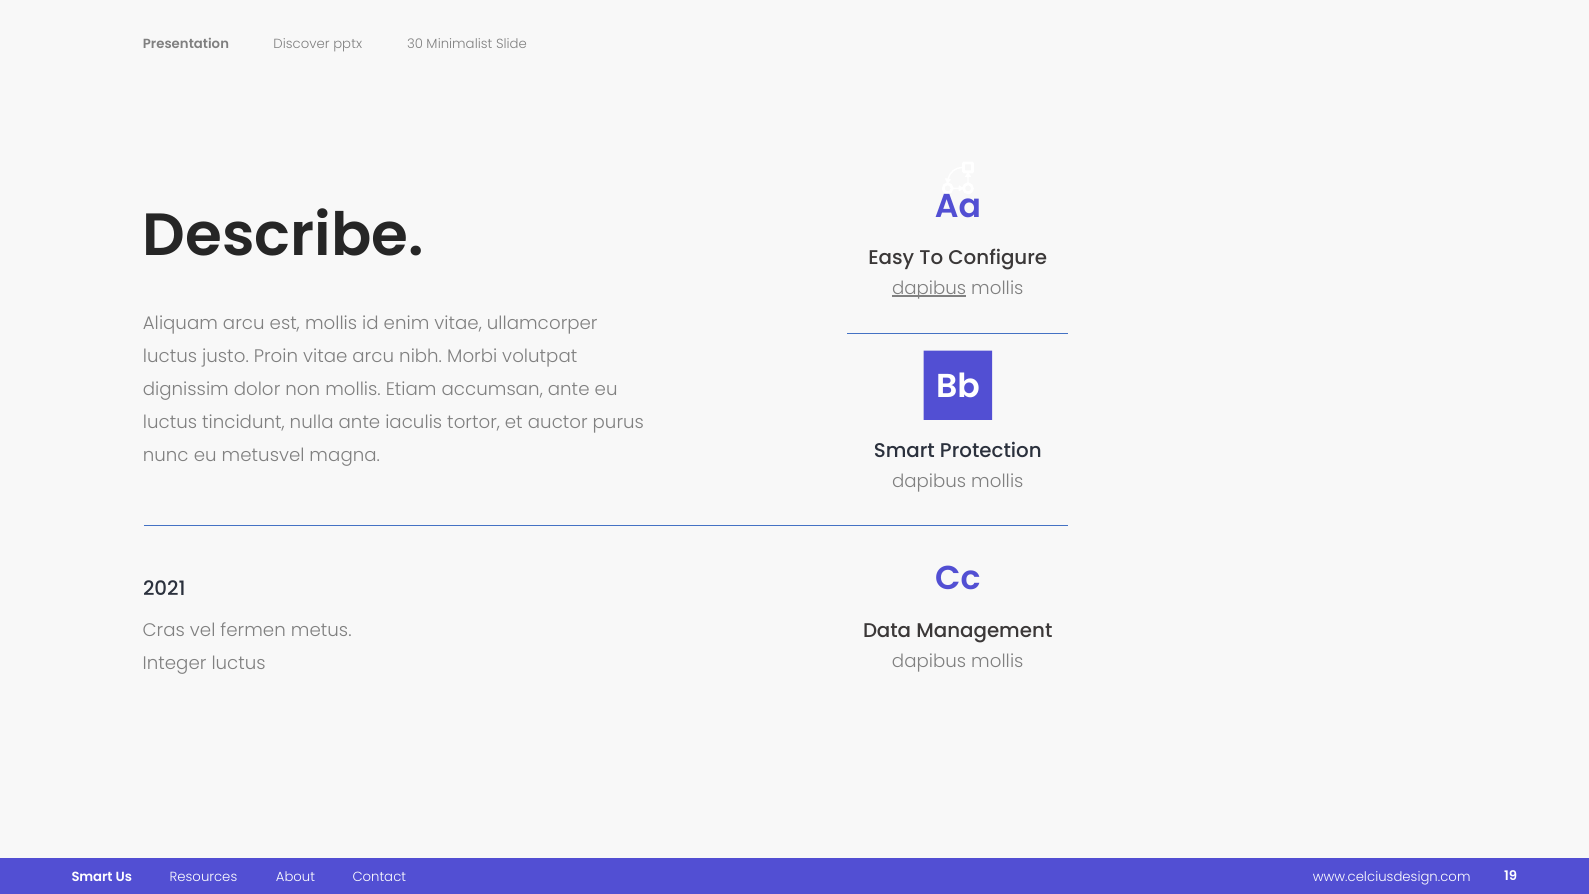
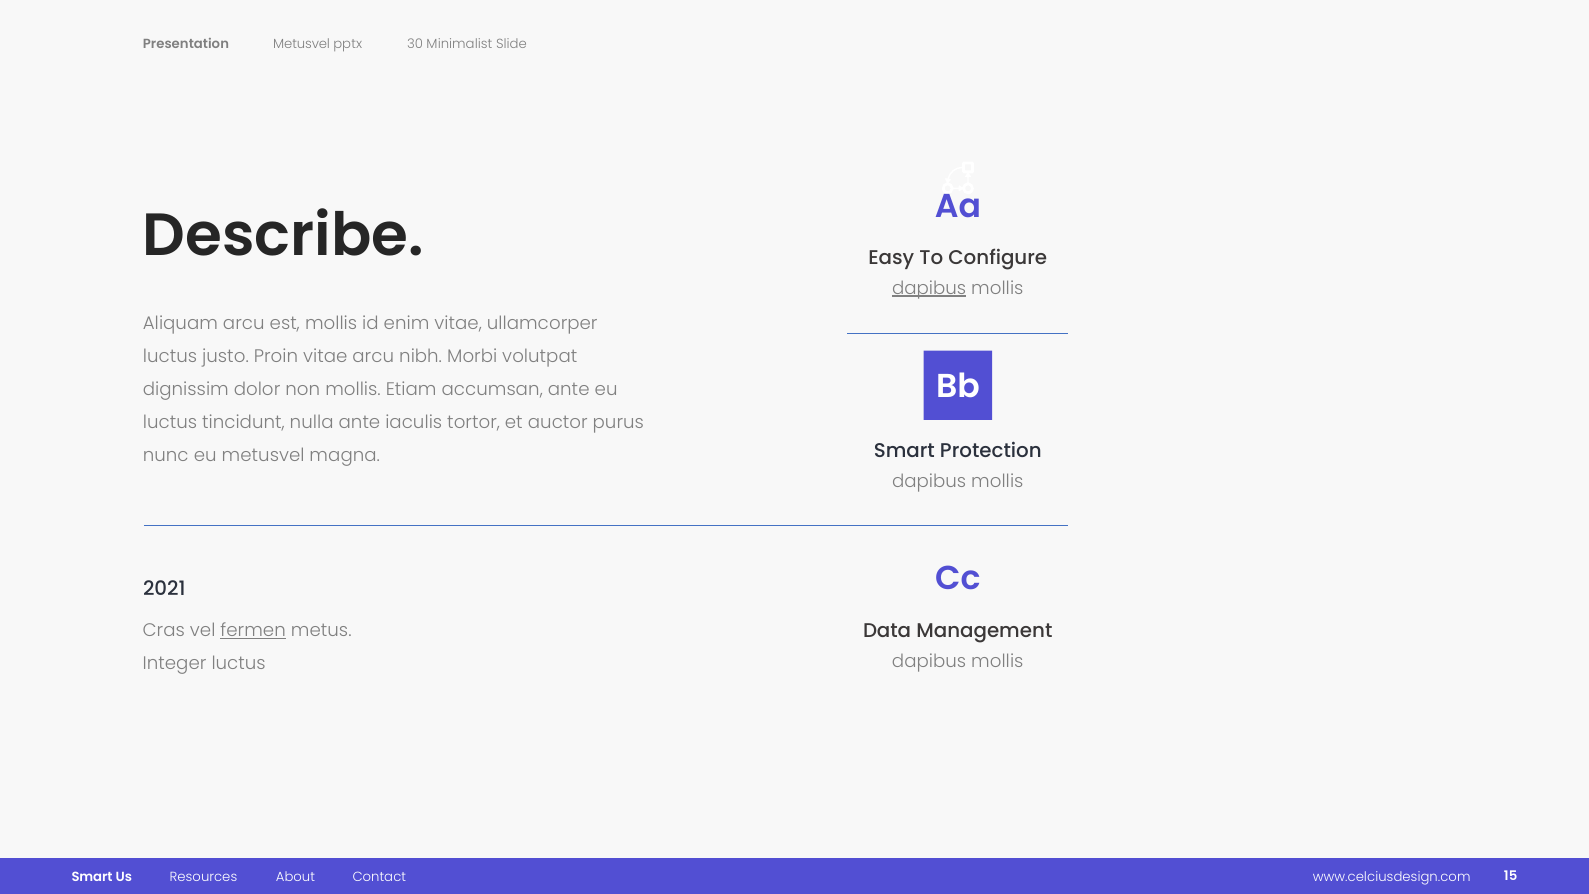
Presentation Discover: Discover -> Metusvel (302, 44)
fermen underline: none -> present (253, 630)
19: 19 -> 15 (1511, 876)
